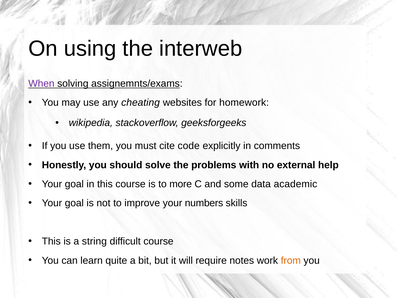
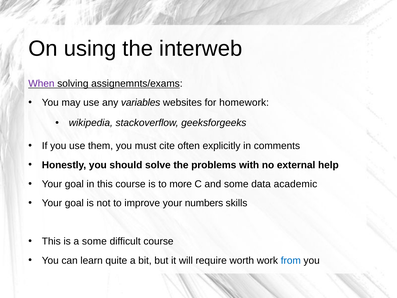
cheating: cheating -> variables (141, 103)
code: code -> often (189, 146)
a string: string -> some (94, 241)
notes: notes -> worth (242, 260)
from colour: orange -> blue (291, 260)
